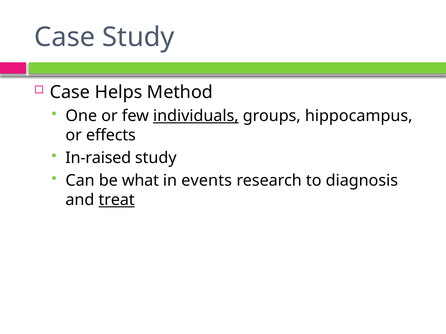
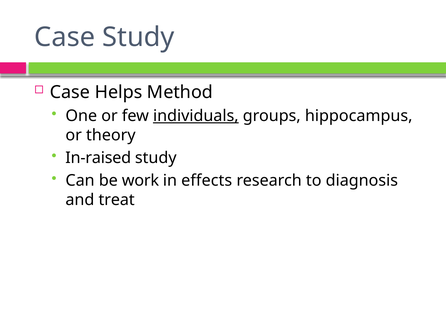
effects: effects -> theory (111, 135)
what: what -> work (140, 181)
events: events -> effects (207, 181)
treat underline: present -> none (117, 200)
